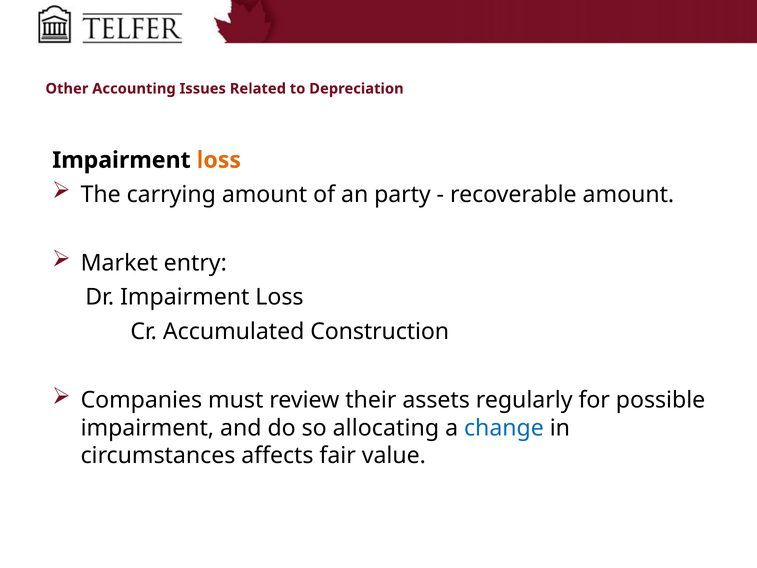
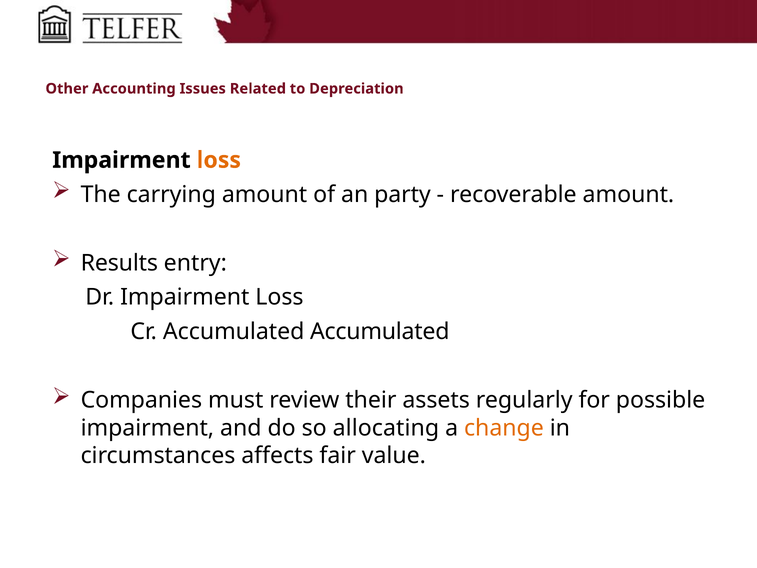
Market: Market -> Results (119, 263)
Accumulated Construction: Construction -> Accumulated (380, 331)
change colour: blue -> orange (504, 428)
